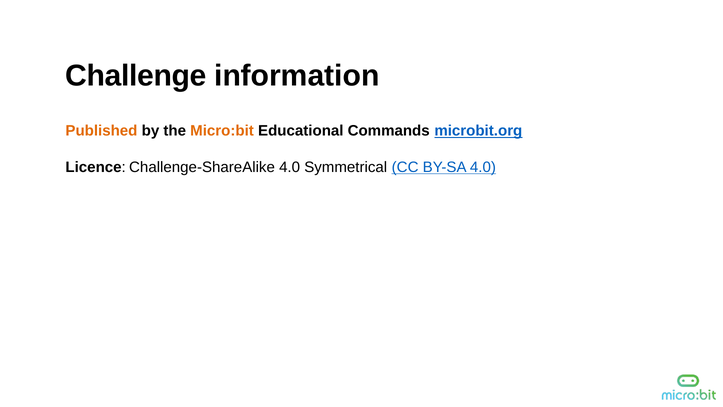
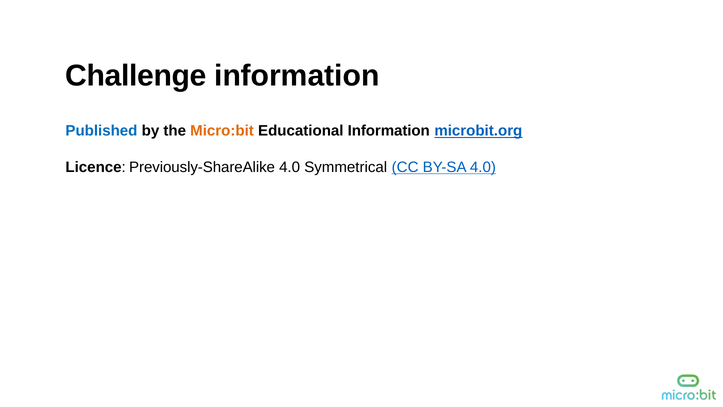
Published colour: orange -> blue (101, 131)
Educational Commands: Commands -> Information (389, 131)
Challenge-ShareAlike: Challenge-ShareAlike -> Previously-ShareAlike (202, 167)
